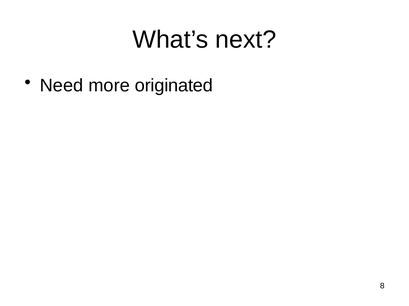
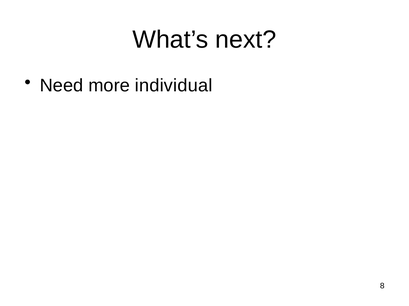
originated: originated -> individual (174, 86)
